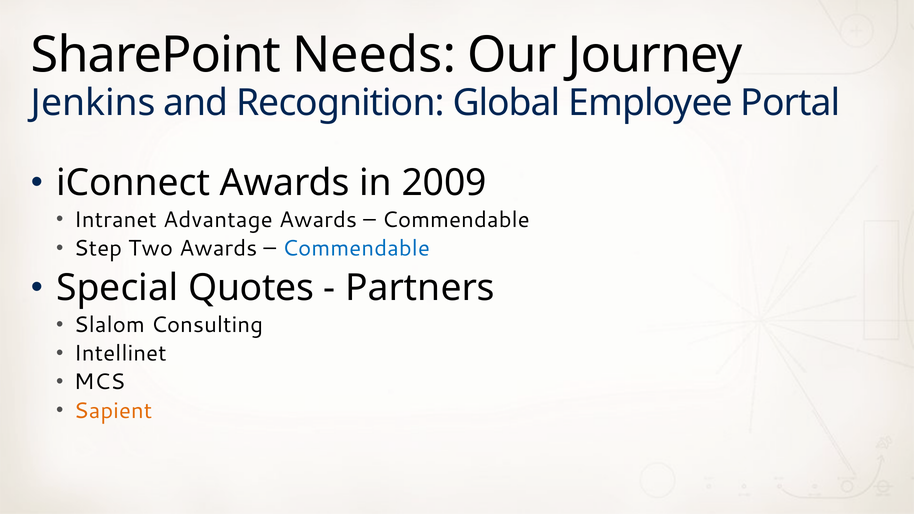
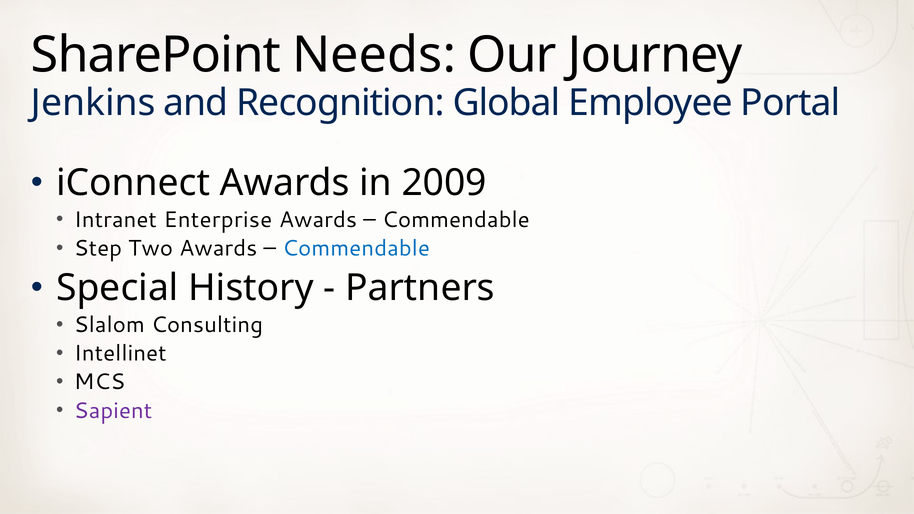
Advantage: Advantage -> Enterprise (218, 220)
Quotes: Quotes -> History (251, 288)
Sapient colour: orange -> purple (113, 411)
